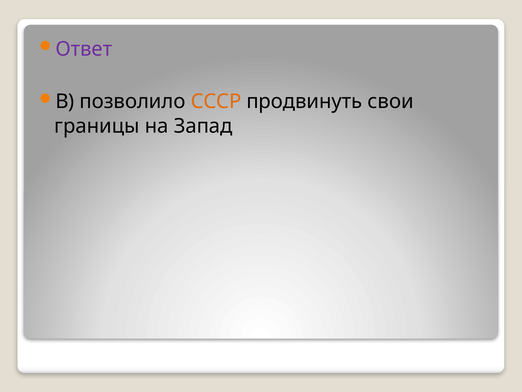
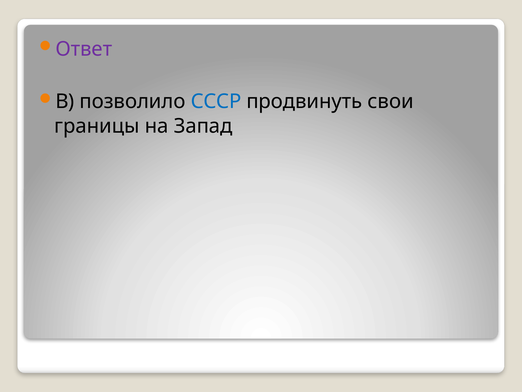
СССР colour: orange -> blue (216, 101)
